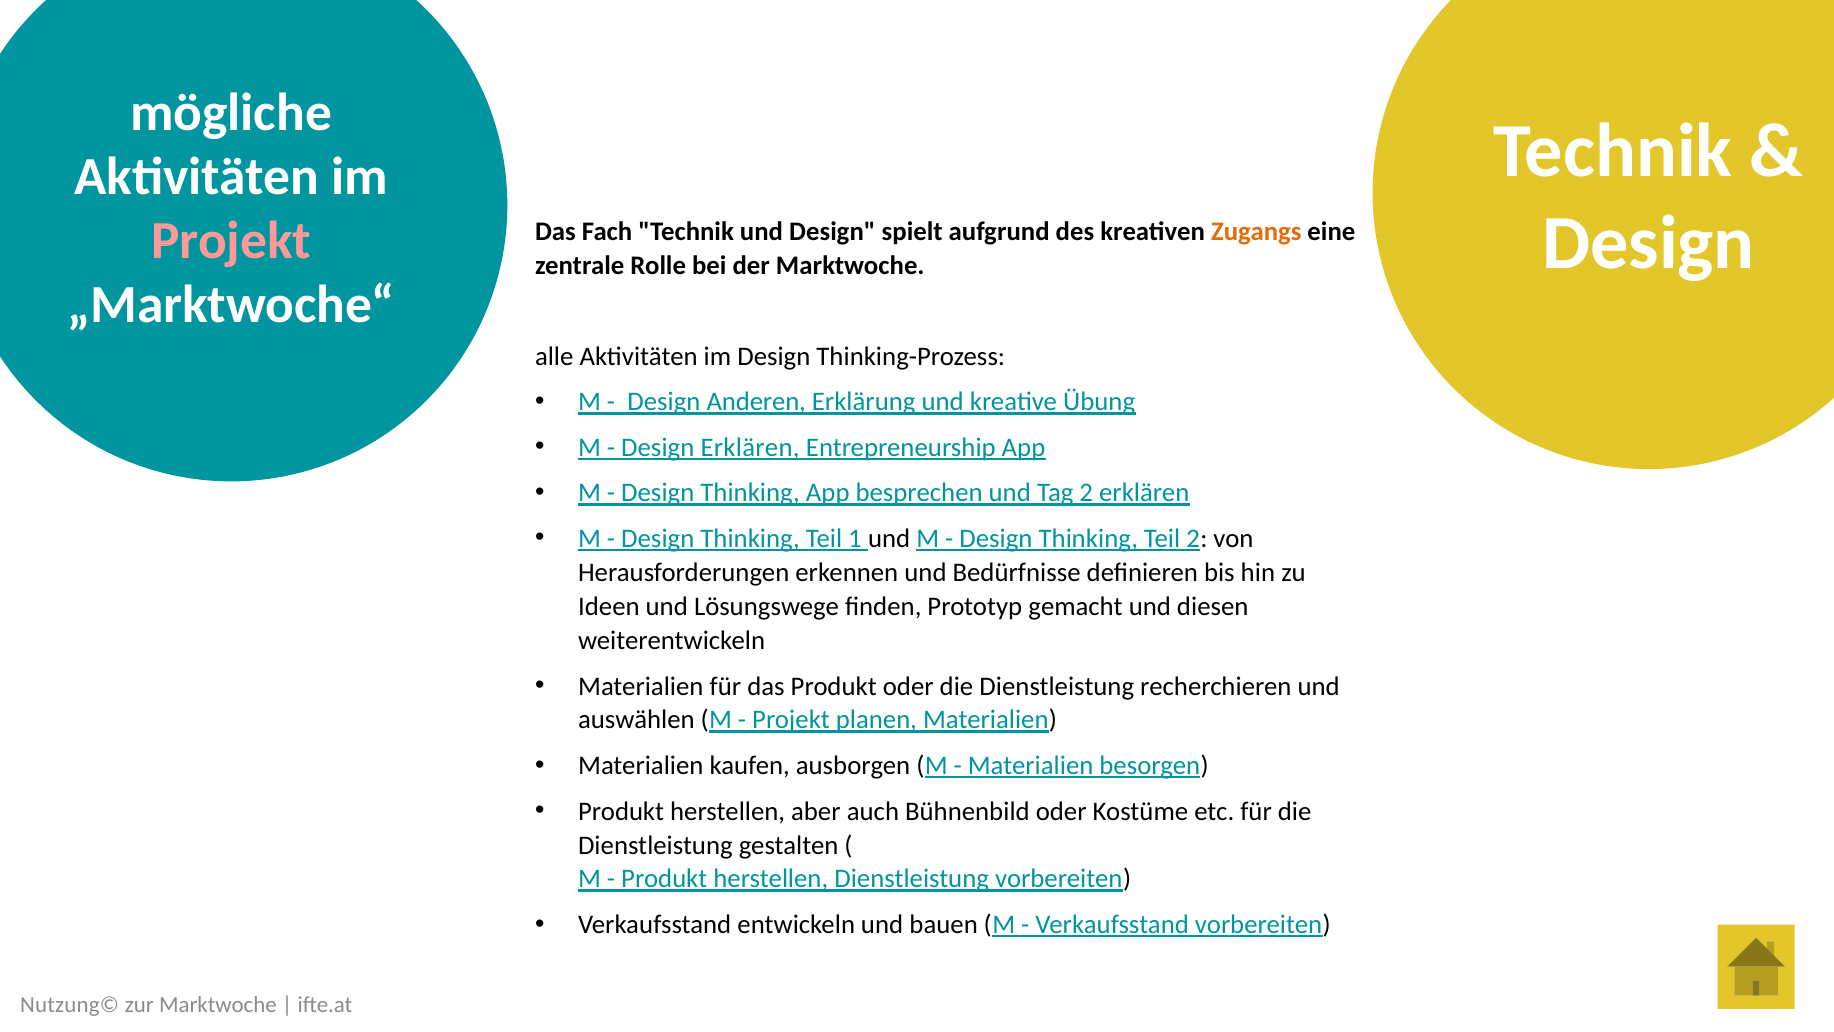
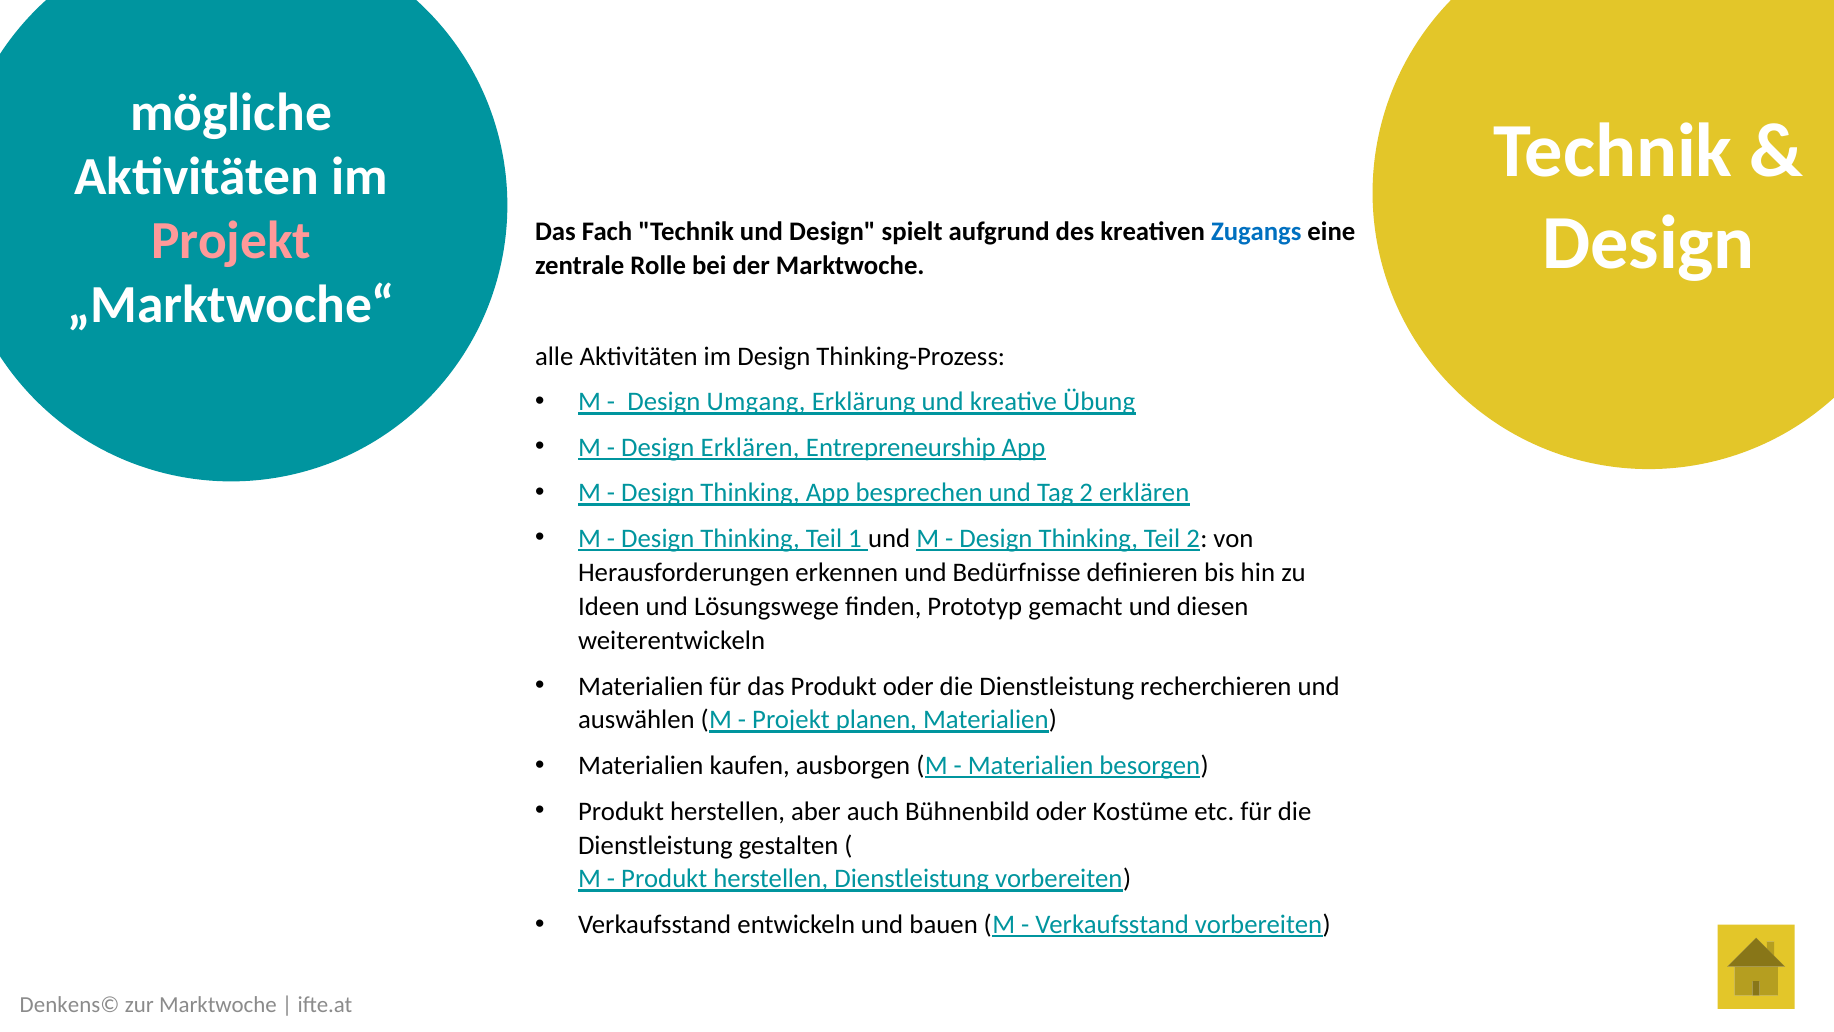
Zugangs colour: orange -> blue (1256, 232)
Anderen: Anderen -> Umgang (756, 402)
Nutzung©: Nutzung© -> Denkens© (70, 1004)
